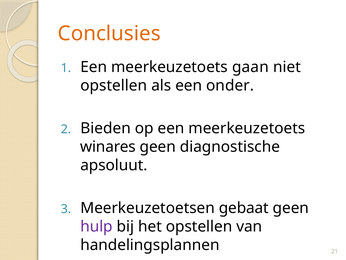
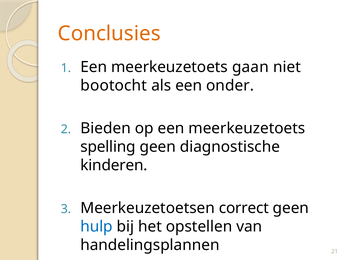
opstellen: opstellen -> bootocht (114, 85)
winares: winares -> spelling (108, 146)
apsoluut: apsoluut -> kinderen (114, 165)
gebaat: gebaat -> correct (244, 208)
hulp colour: purple -> blue (97, 226)
